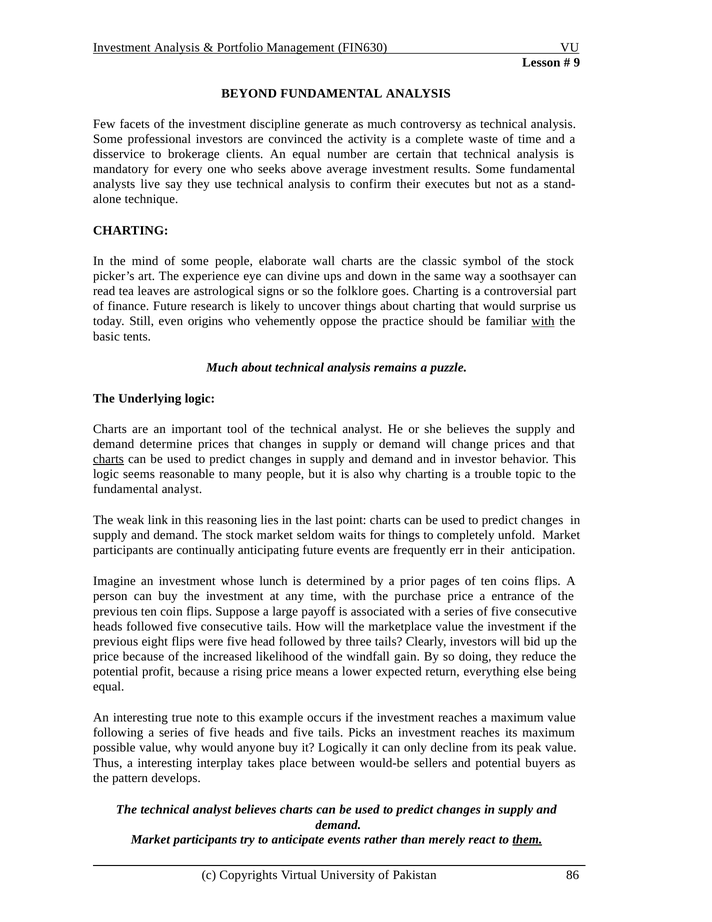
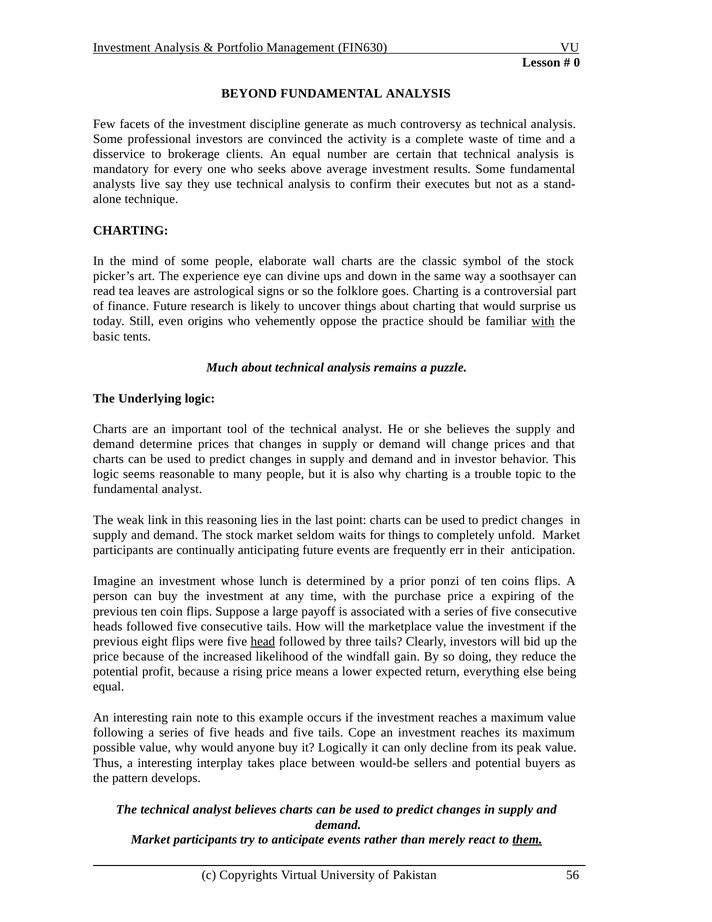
9: 9 -> 0 (577, 62)
charts underline: present -> none (108, 459)
pages: pages -> ponzi (445, 581)
entrance: entrance -> expiring (513, 596)
head underline: none -> present (263, 641)
true: true -> rain (182, 717)
Picks: Picks -> Cope (362, 732)
86: 86 -> 56 (573, 875)
